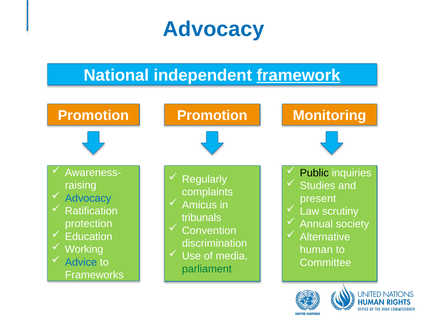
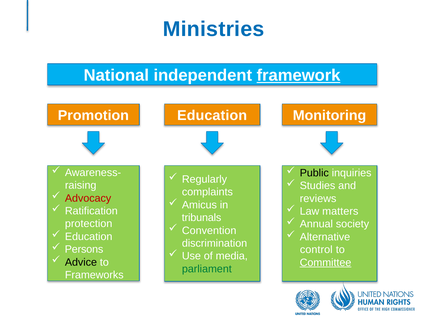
Advocacy: Advocacy -> Ministries (214, 29)
Promotion Promotion: Promotion -> Education (212, 116)
Advocacy colour: blue -> red (88, 198)
present: present -> reviews (318, 199)
scrutiny: scrutiny -> matters (340, 211)
Working: Working -> Persons (84, 250)
human: human -> control (316, 250)
Advice colour: blue -> black (81, 262)
Committee underline: none -> present (326, 263)
